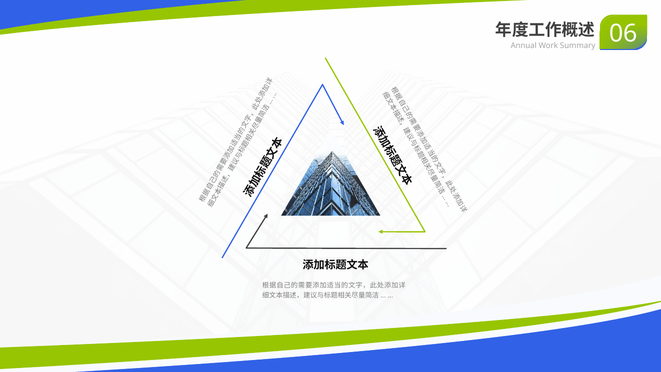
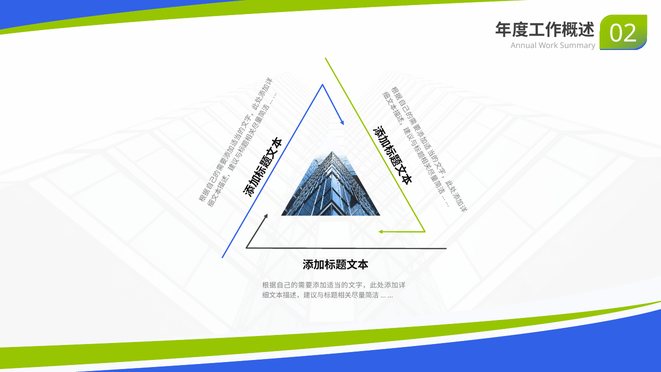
06: 06 -> 02 (623, 34)
